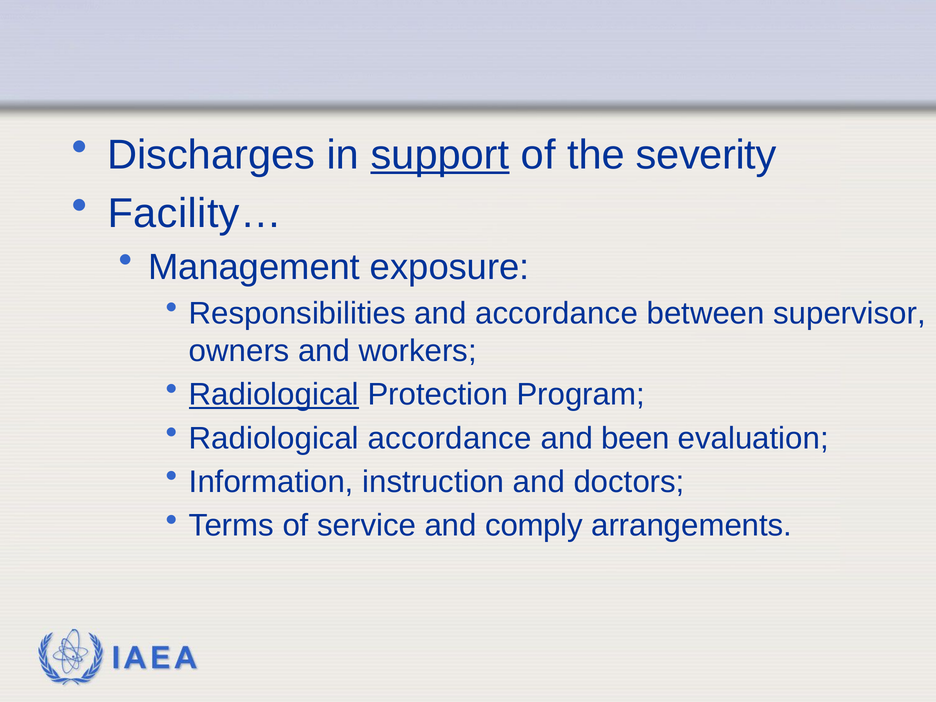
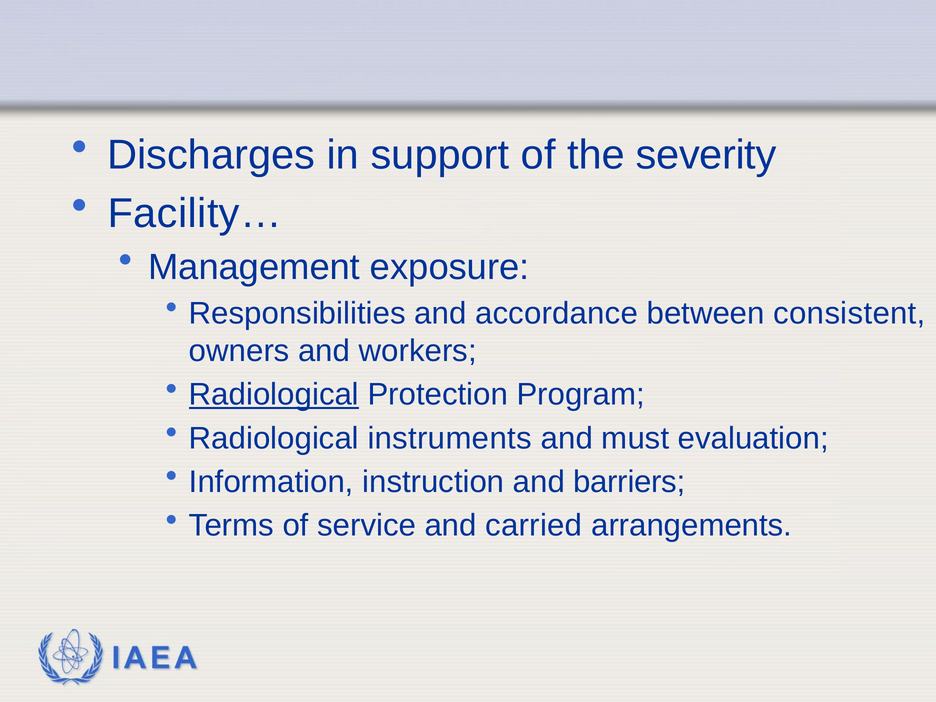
support underline: present -> none (440, 155)
supervisor: supervisor -> consistent (849, 314)
Radiological accordance: accordance -> instruments (450, 438)
been: been -> must (635, 438)
doctors: doctors -> barriers (629, 482)
comply: comply -> carried (534, 526)
